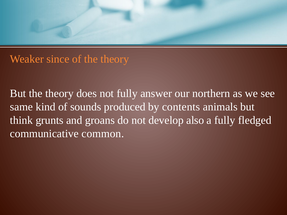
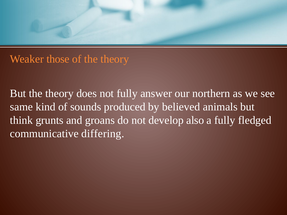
since: since -> those (58, 59)
contents: contents -> believed (181, 107)
common: common -> differing (103, 134)
